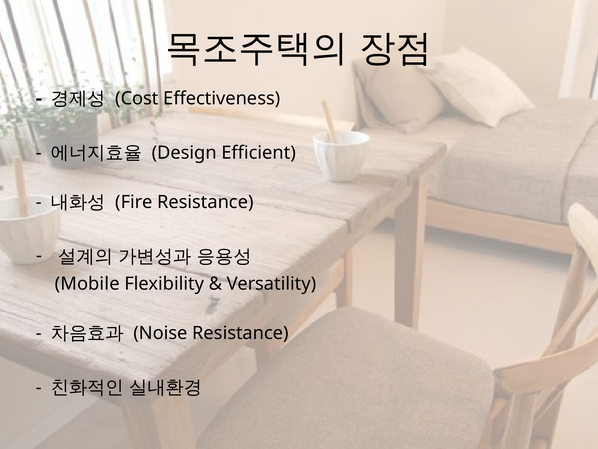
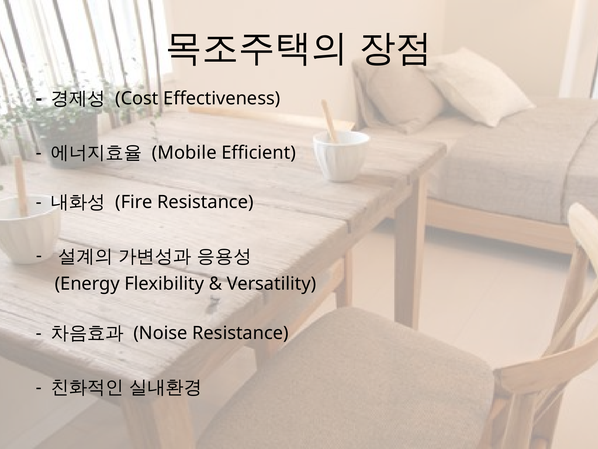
Design: Design -> Mobile (184, 153)
Mobile: Mobile -> Energy (87, 284)
